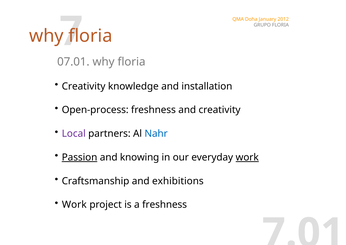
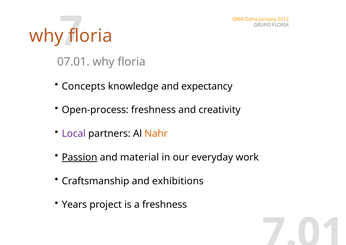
Creativity: Creativity -> Concepts (84, 86)
installation: installation -> expectancy (207, 86)
Nahr colour: blue -> orange (156, 133)
knowing: knowing -> material (140, 157)
work underline: present -> none (247, 157)
Work: Work -> Years (74, 204)
